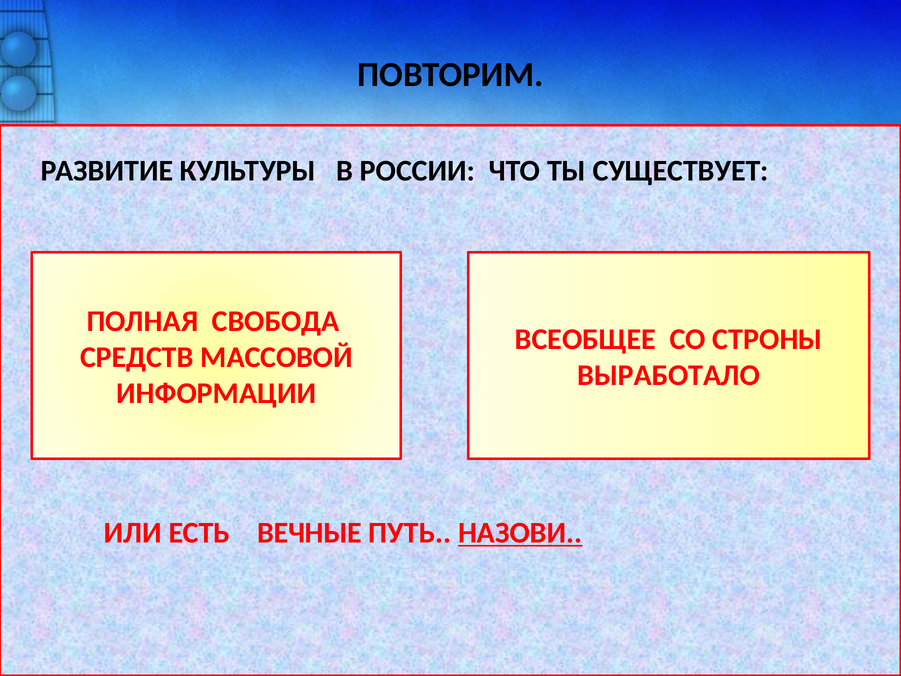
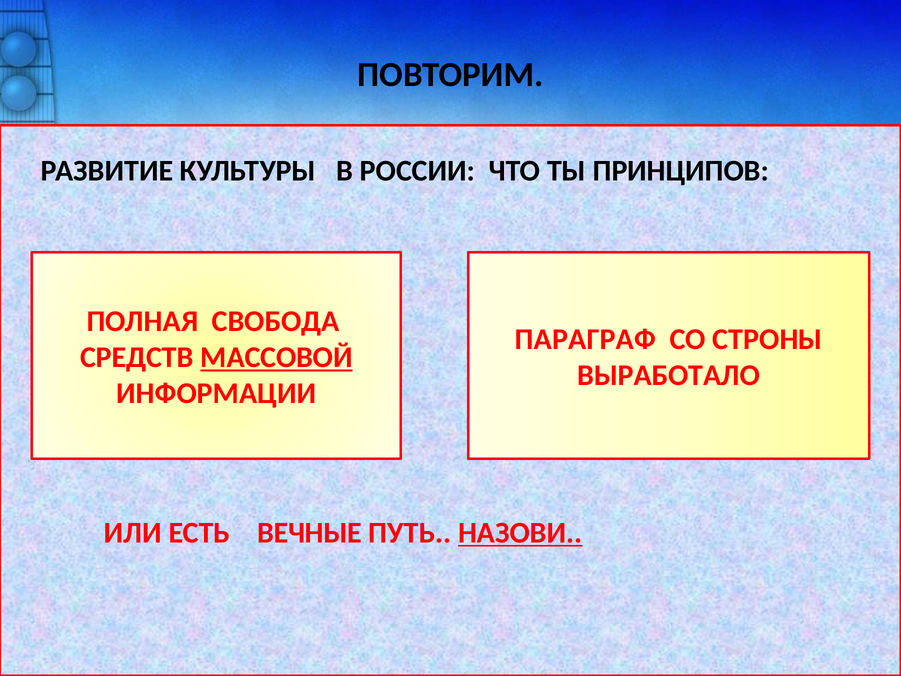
СУЩЕСТВУЕТ: СУЩЕСТВУЕТ -> ПРИНЦИПОВ (681, 171)
ВСЕОБЩЕЕ: ВСЕОБЩЕЕ -> ПАРАГРАФ (585, 339)
МАССОВОЙ underline: none -> present (277, 357)
